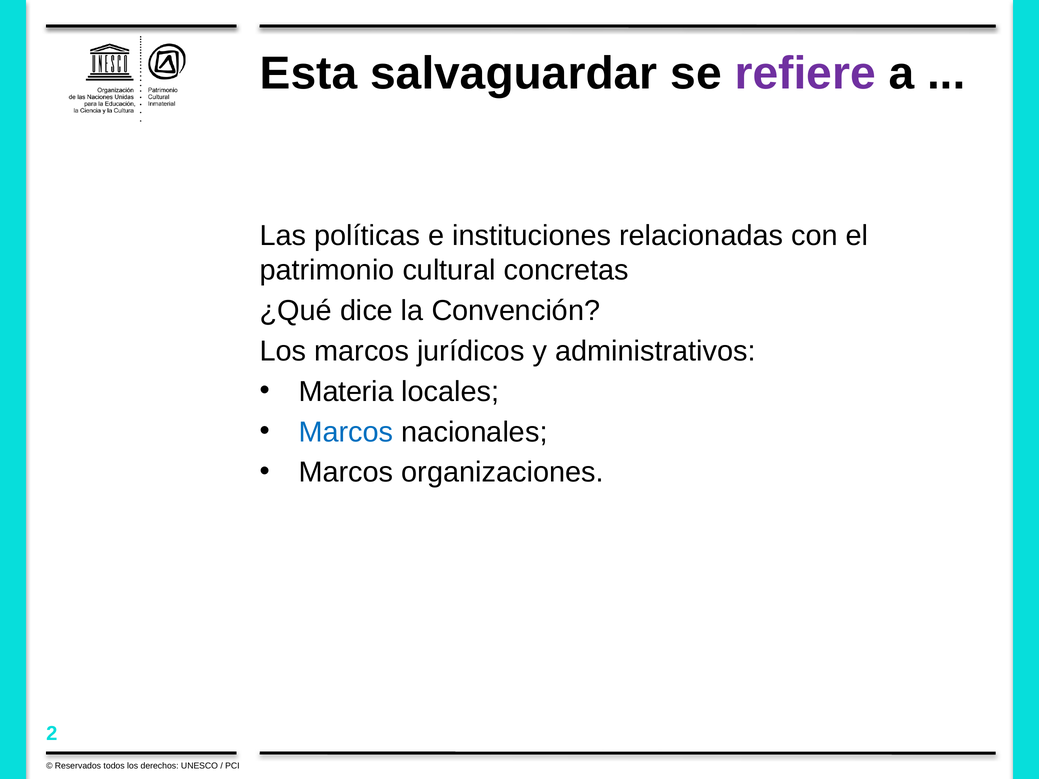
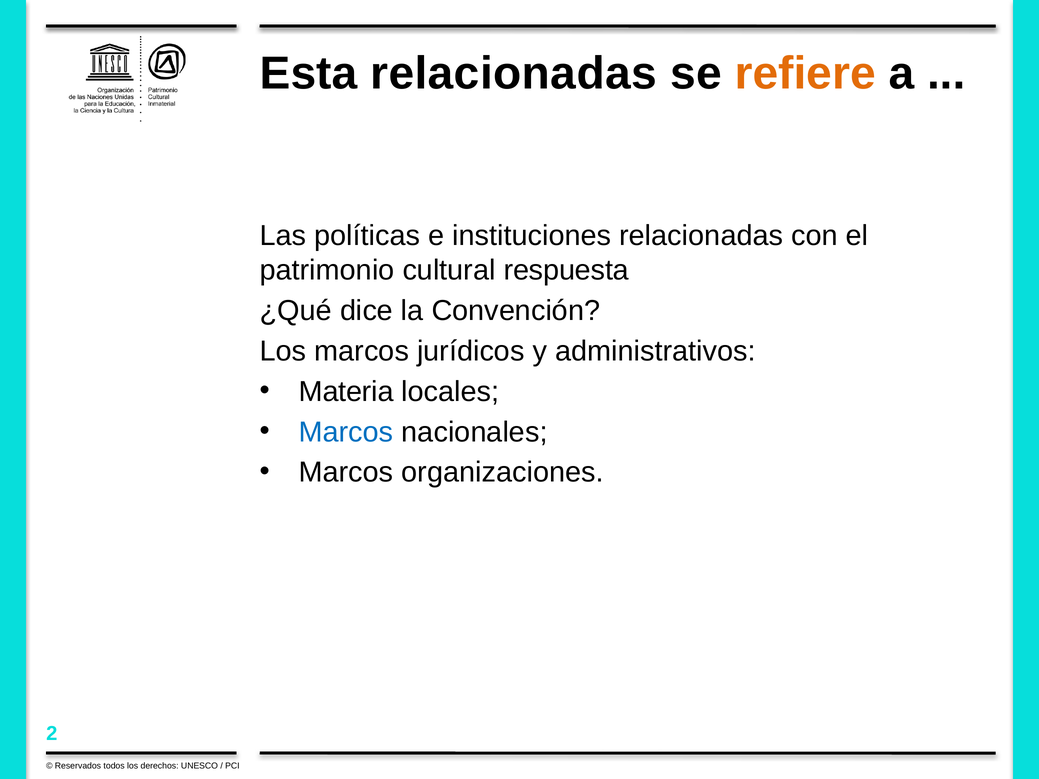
Esta salvaguardar: salvaguardar -> relacionadas (514, 74)
refiere colour: purple -> orange (805, 74)
concretas: concretas -> respuesta (566, 270)
